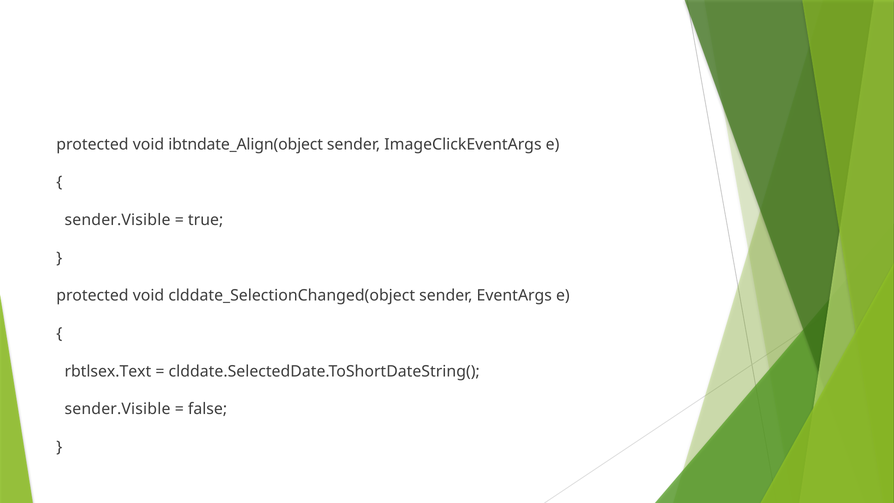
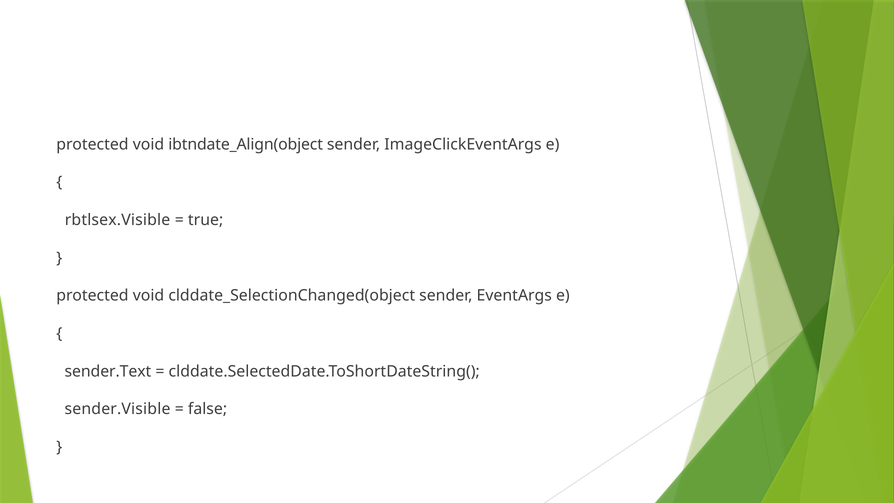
sender.Visible: sender.Visible -> rbtlsex.Visible (118, 220)
rbtlsex.Text: rbtlsex.Text -> sender.Text (108, 371)
